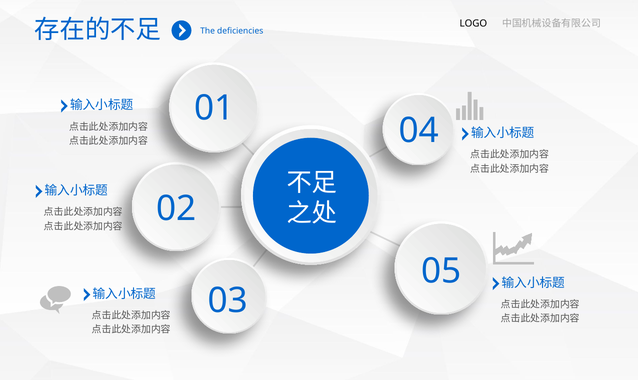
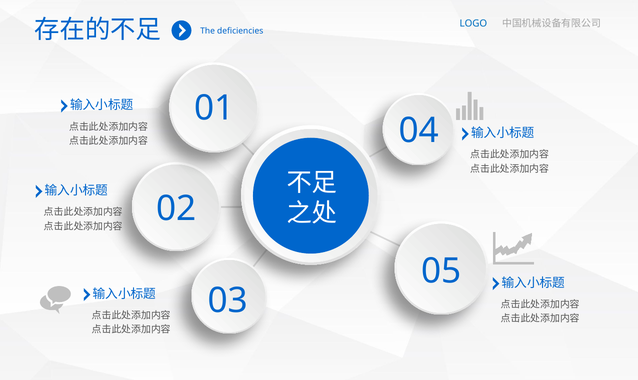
LOGO colour: black -> blue (473, 24)
